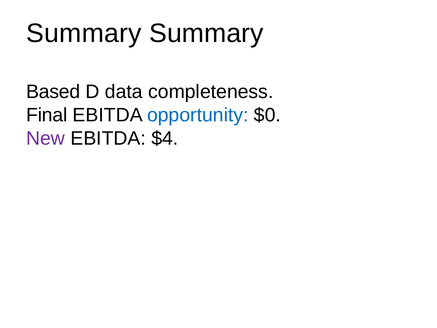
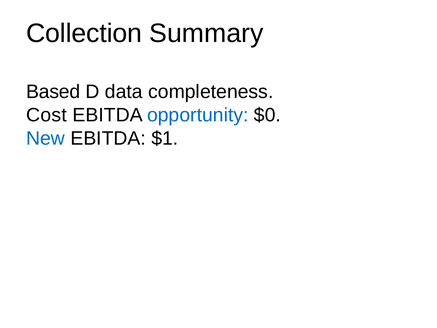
Summary: Summary -> Collection (84, 33)
Final: Final -> Cost (47, 115)
New colour: purple -> blue (46, 138)
$4: $4 -> $1 (165, 138)
